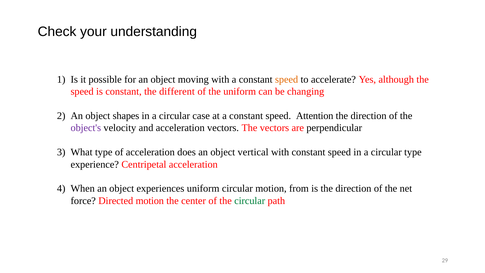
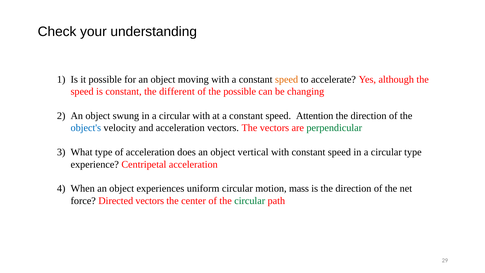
the uniform: uniform -> possible (240, 91)
shapes: shapes -> swung (126, 116)
circular case: case -> with (201, 116)
object's colour: purple -> blue (86, 128)
perpendicular colour: black -> green (334, 128)
from: from -> mass (299, 189)
Directed motion: motion -> vectors (150, 201)
